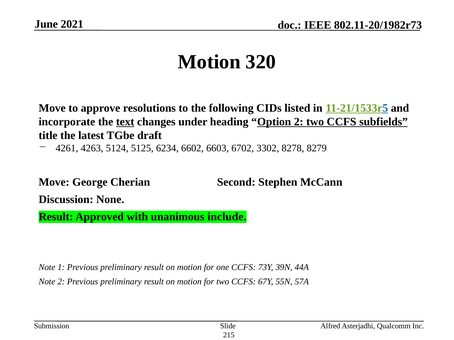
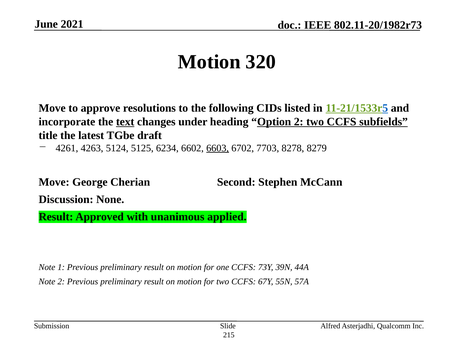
6603 underline: none -> present (218, 148)
3302: 3302 -> 7703 (268, 148)
include: include -> applied (227, 217)
